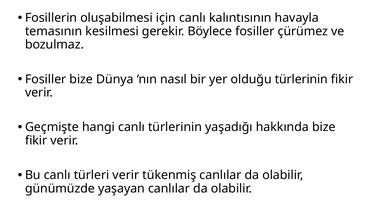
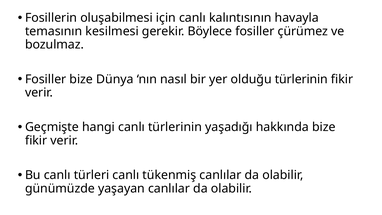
türleri verir: verir -> canlı (126, 175)
